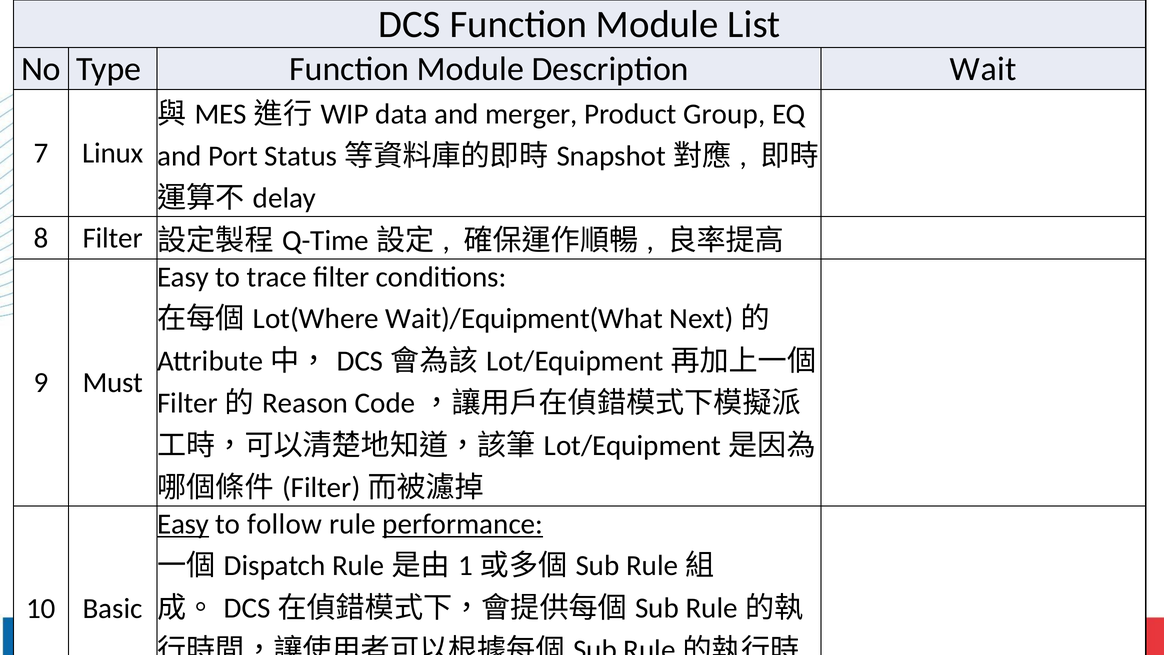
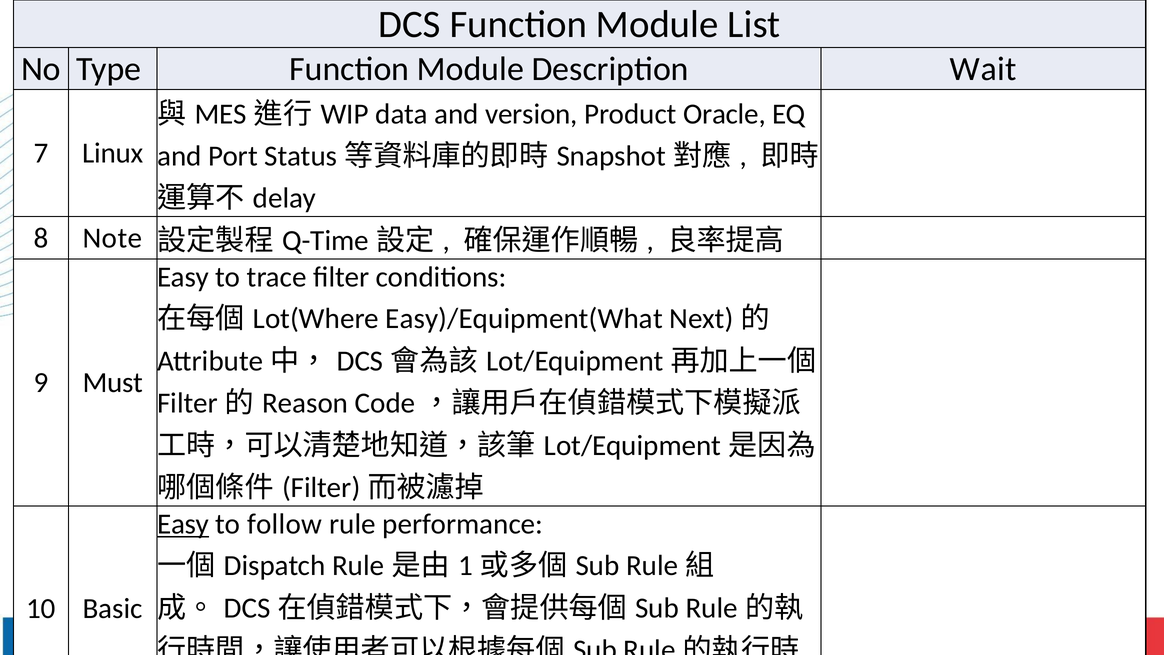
merger: merger -> version (531, 114)
Group: Group -> Oracle (725, 114)
8 Filter: Filter -> Note (112, 238)
Wait)/Equipment(What: Wait)/Equipment(What -> Easy)/Equipment(What (524, 319)
performance underline: present -> none (463, 524)
